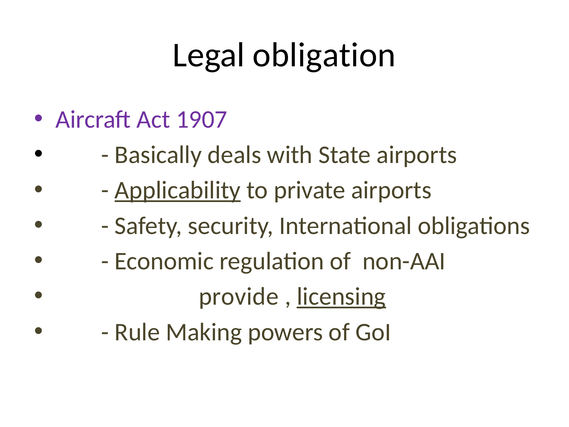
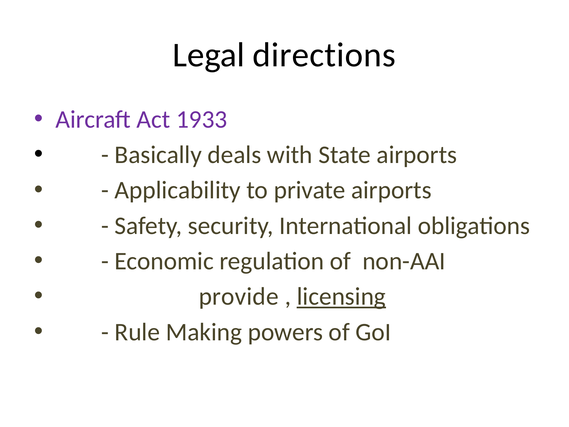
obligation: obligation -> directions (324, 55)
1907: 1907 -> 1933 (202, 119)
Applicability underline: present -> none (178, 190)
